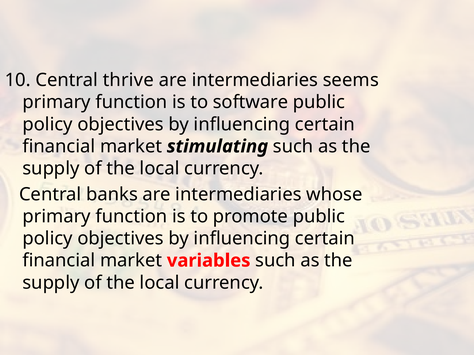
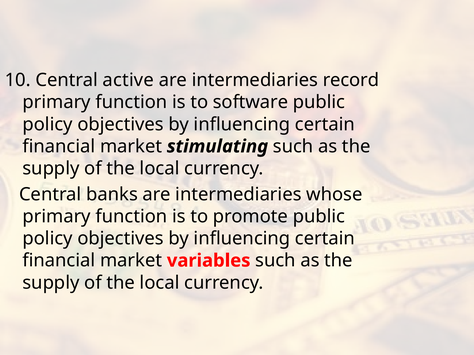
thrive: thrive -> active (128, 80)
seems: seems -> record (351, 80)
